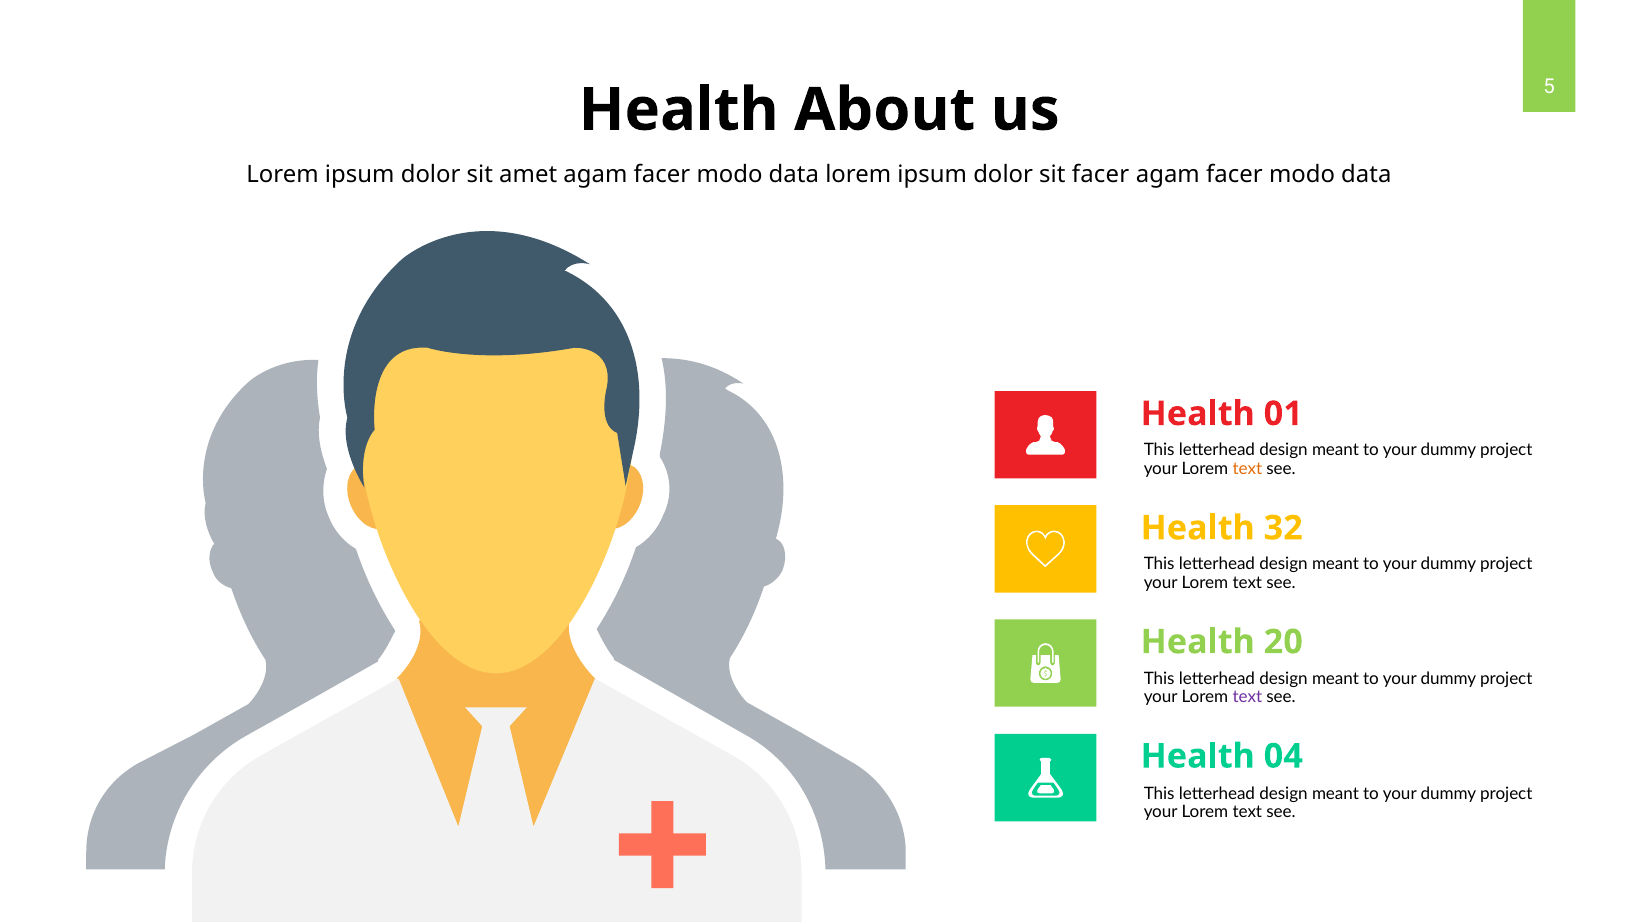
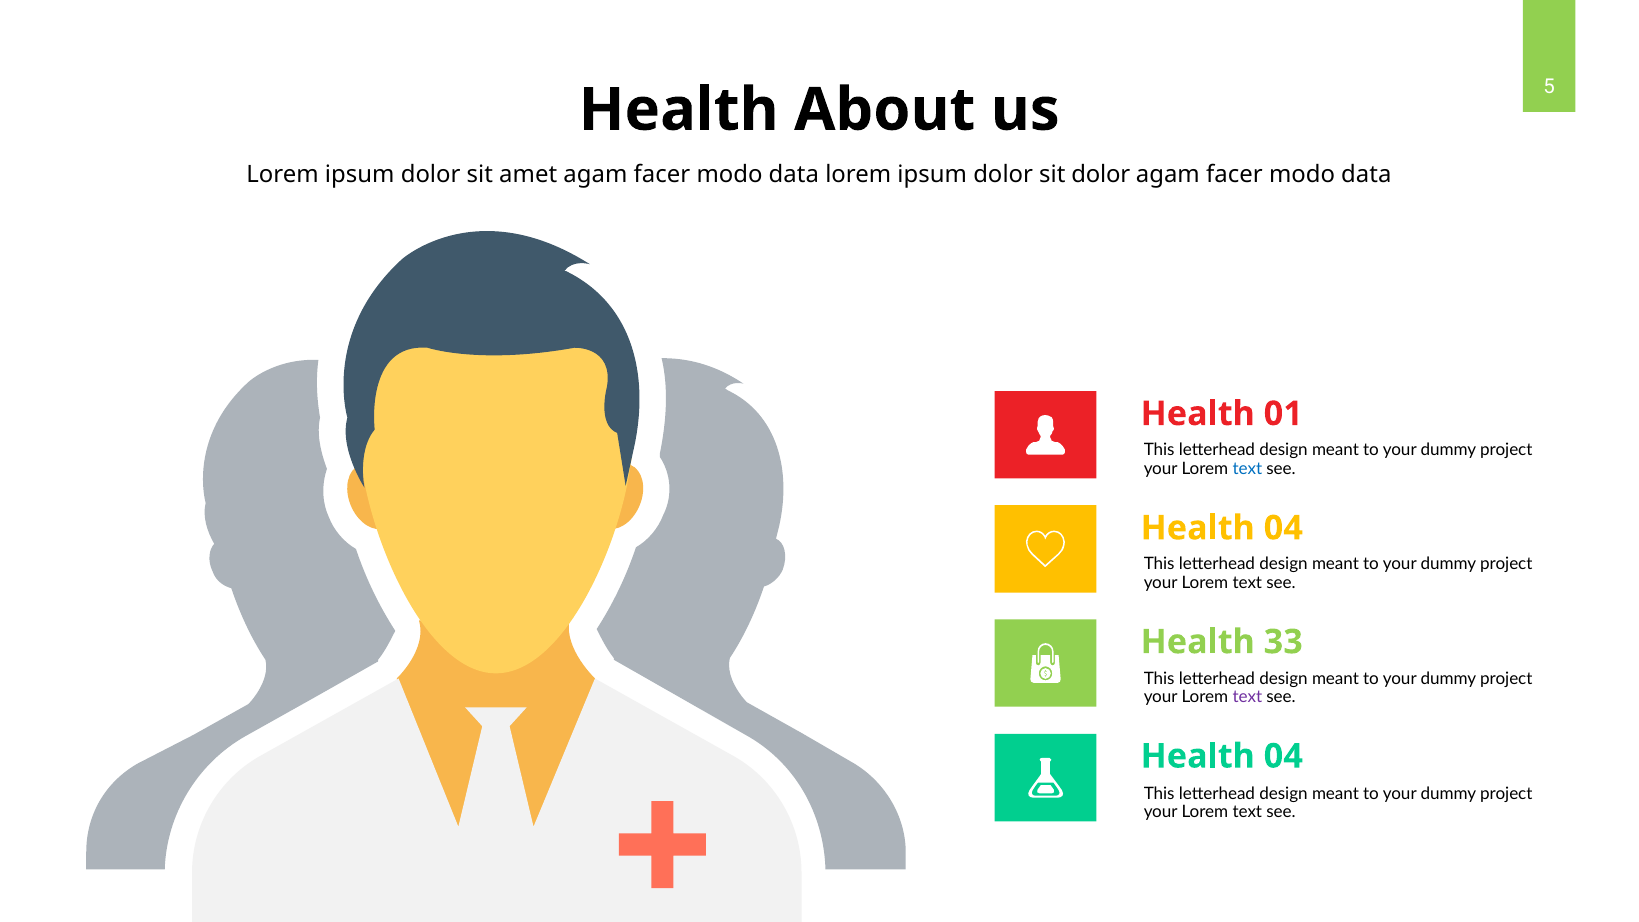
sit facer: facer -> dolor (1101, 175)
text colour: orange -> blue (1247, 469)
32: 32 -> 04 (1283, 528)
20: 20 -> 33 (1283, 642)
